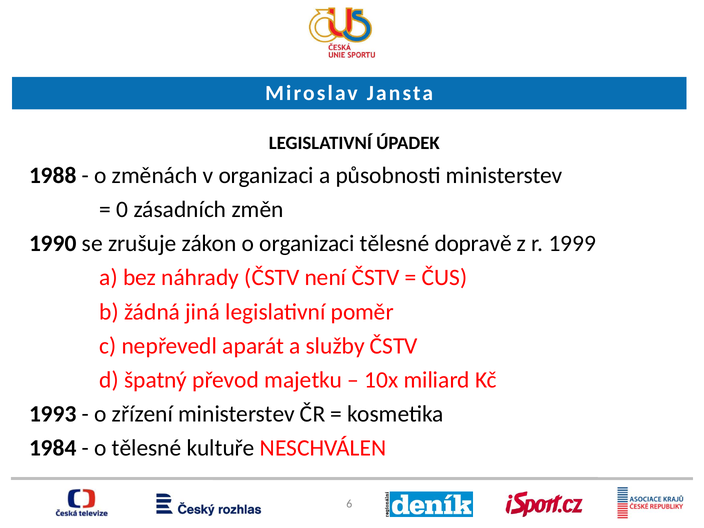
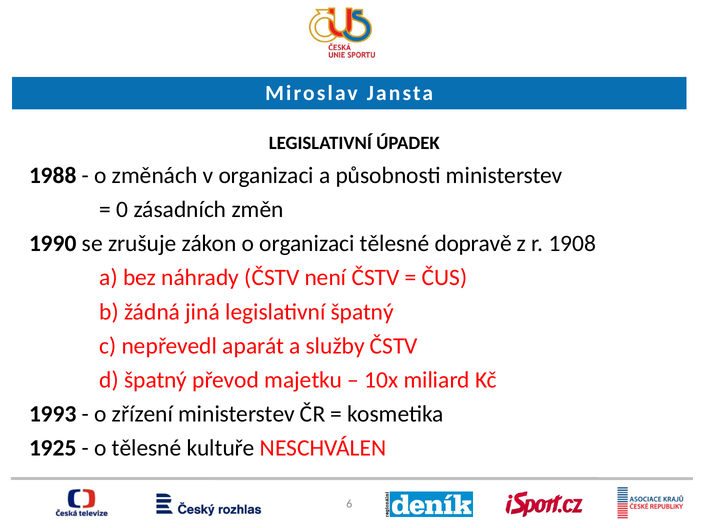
1999: 1999 -> 1908 (572, 244)
legislativní poměr: poměr -> špatný (362, 312)
1984: 1984 -> 1925 (53, 448)
